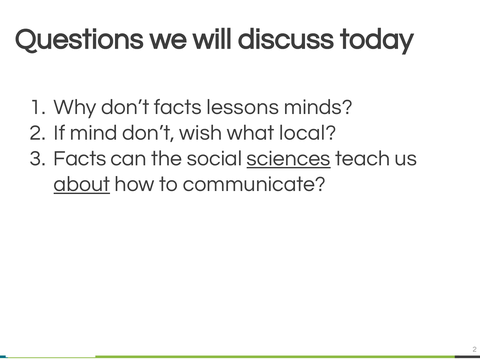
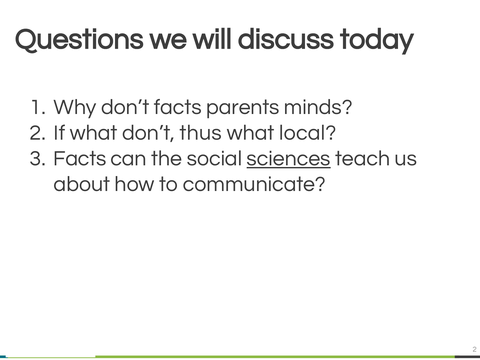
lessons: lessons -> parents (243, 107)
If mind: mind -> what (94, 133)
wish: wish -> thus (201, 133)
about underline: present -> none (82, 184)
